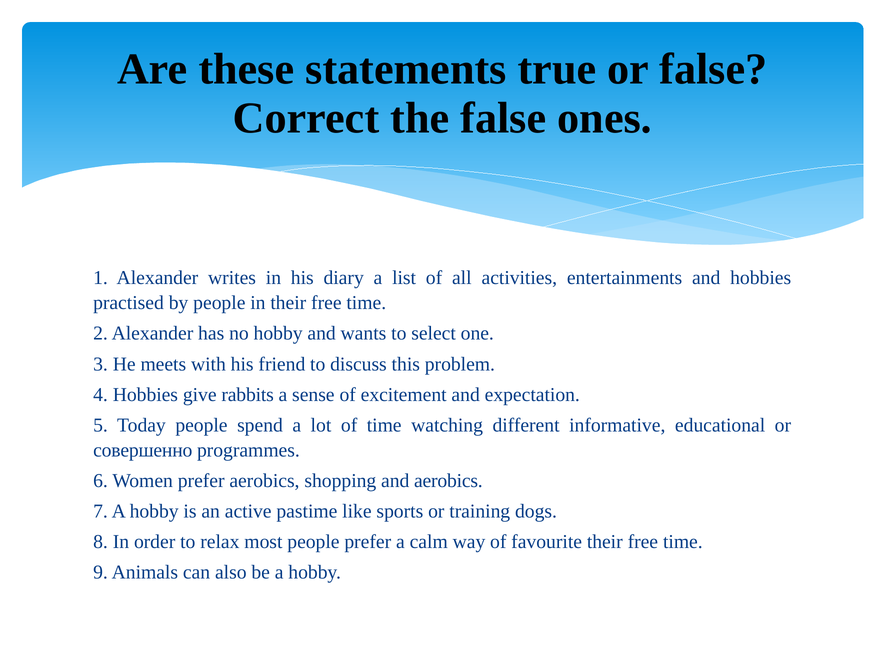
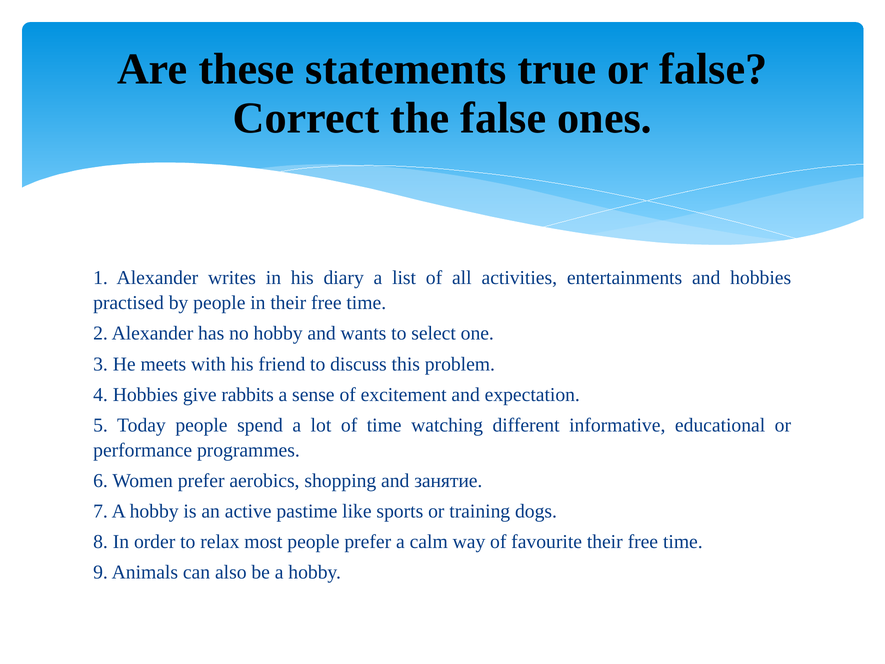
совершенно: совершенно -> performance (143, 450)
and aerobics: aerobics -> занятие (448, 481)
